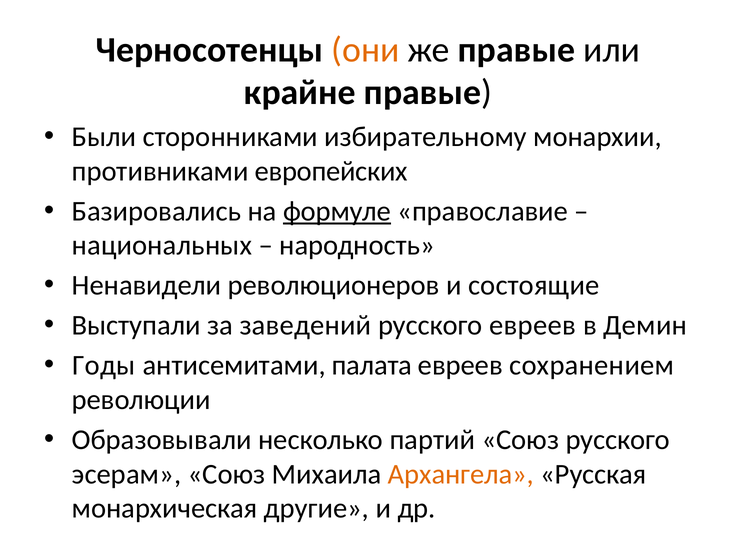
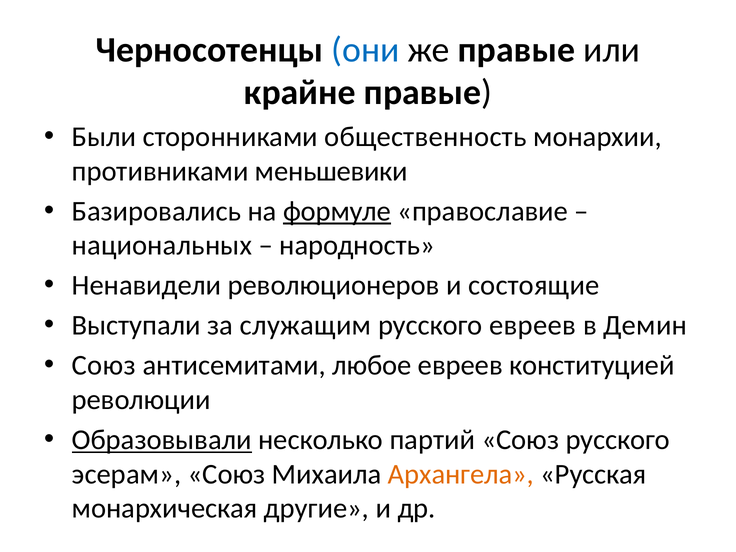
они colour: orange -> blue (365, 50)
избирательному: избирательному -> общественность (425, 137)
европейских: европейских -> меньшевики (331, 171)
заведений: заведений -> служащим (305, 326)
Годы: Годы -> Союз (104, 366)
палата: палата -> любое (372, 366)
сохранением: сохранением -> конституцией (592, 366)
Образовывали underline: none -> present (162, 440)
